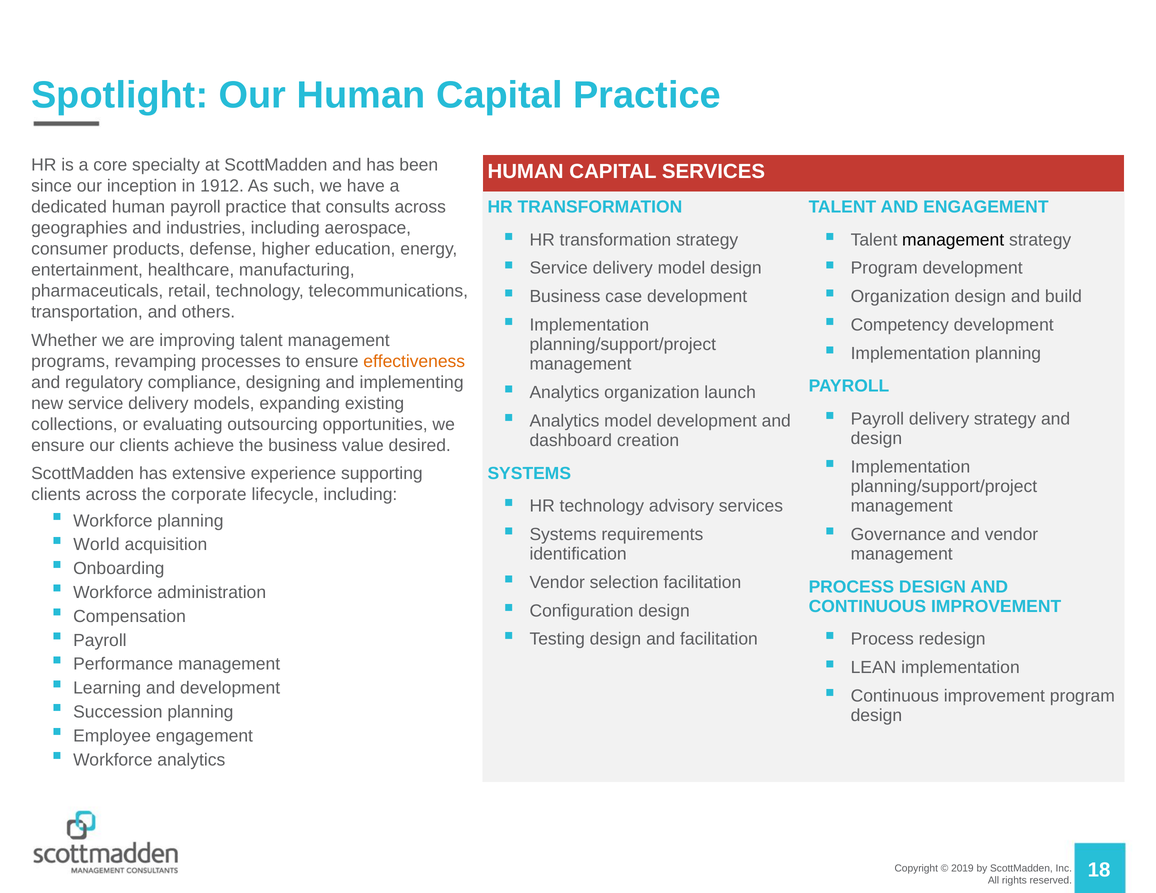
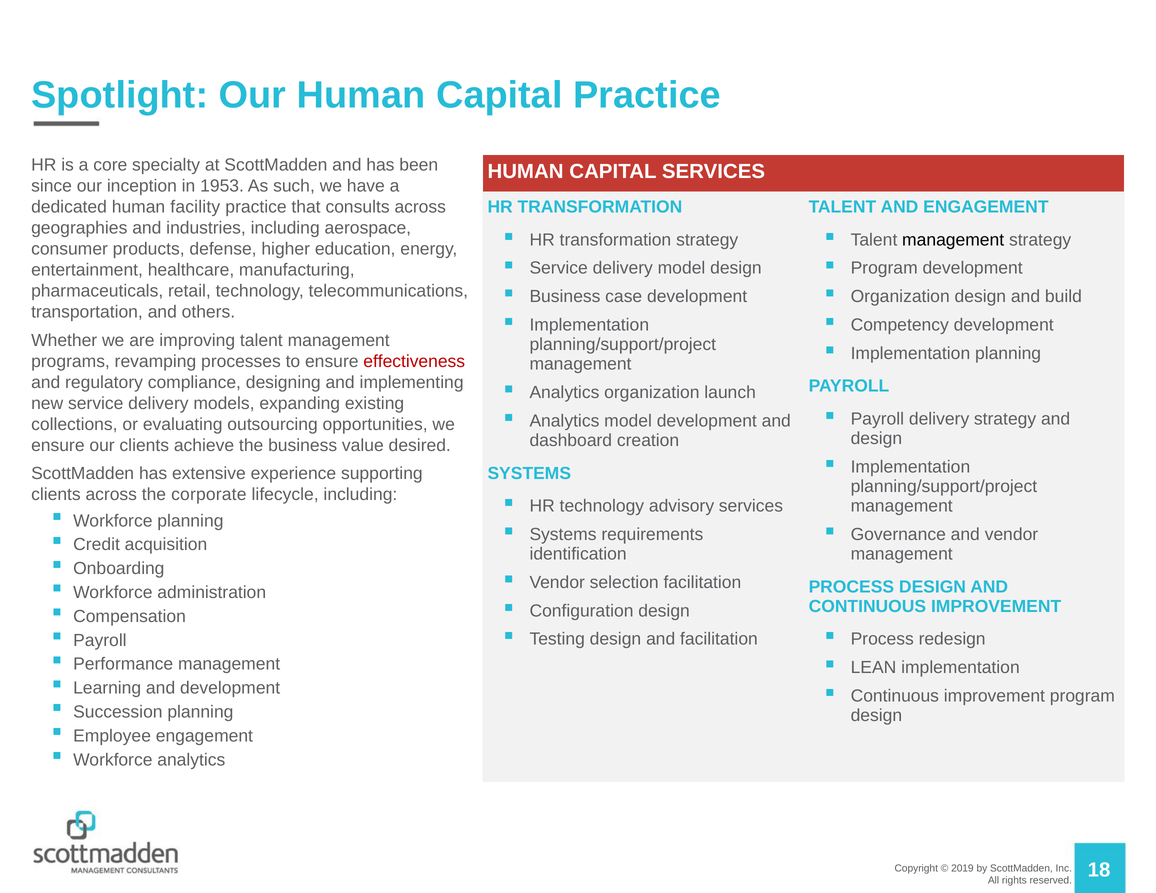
1912: 1912 -> 1953 (222, 186)
human payroll: payroll -> facility (195, 207)
effectiveness colour: orange -> red (414, 361)
World: World -> Credit (97, 545)
